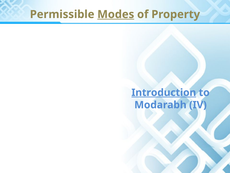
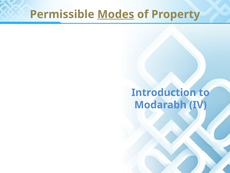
Introduction underline: present -> none (164, 92)
